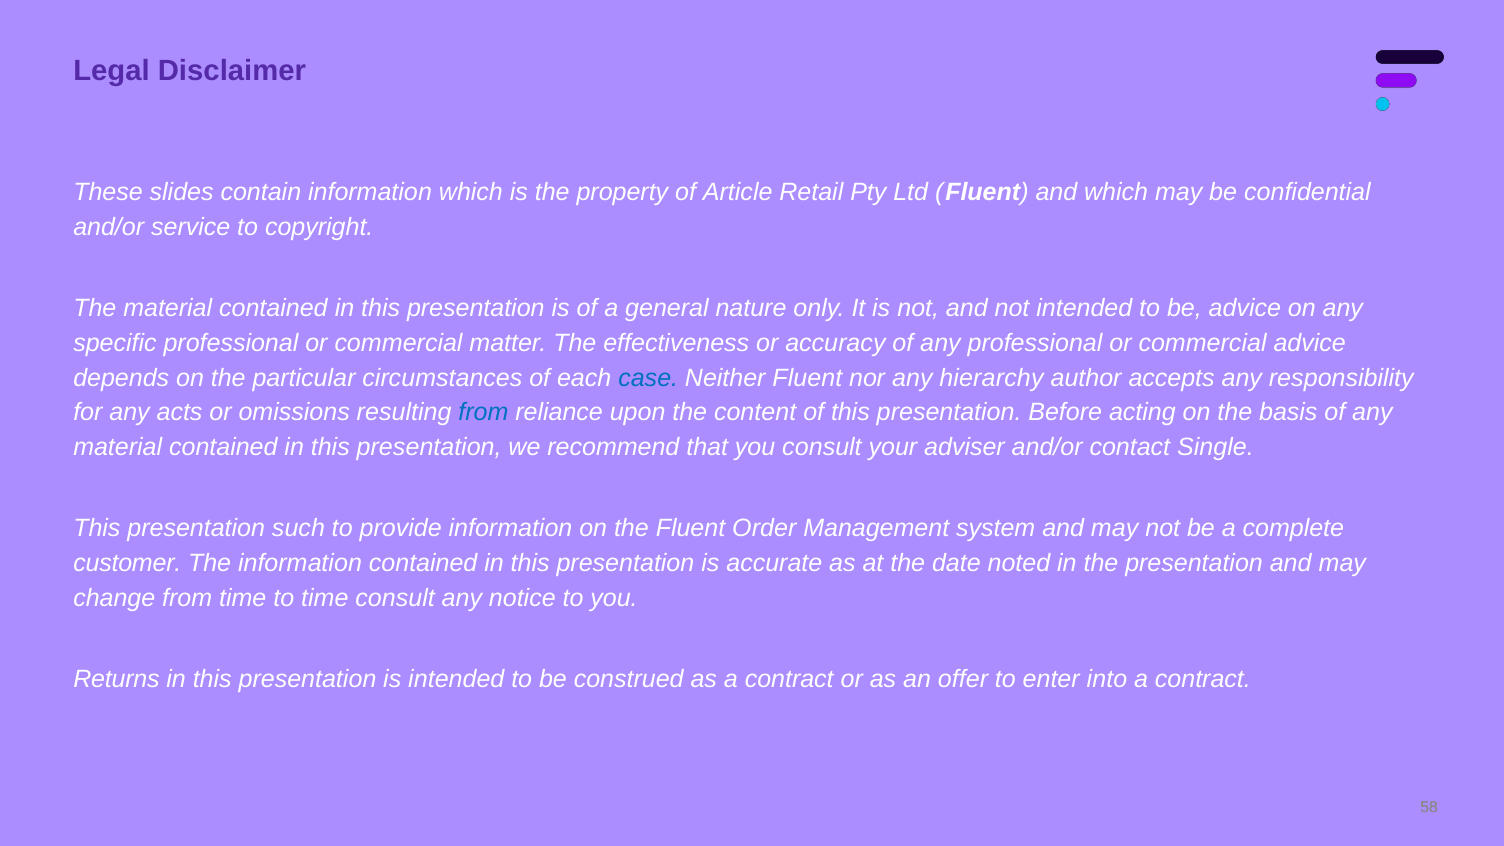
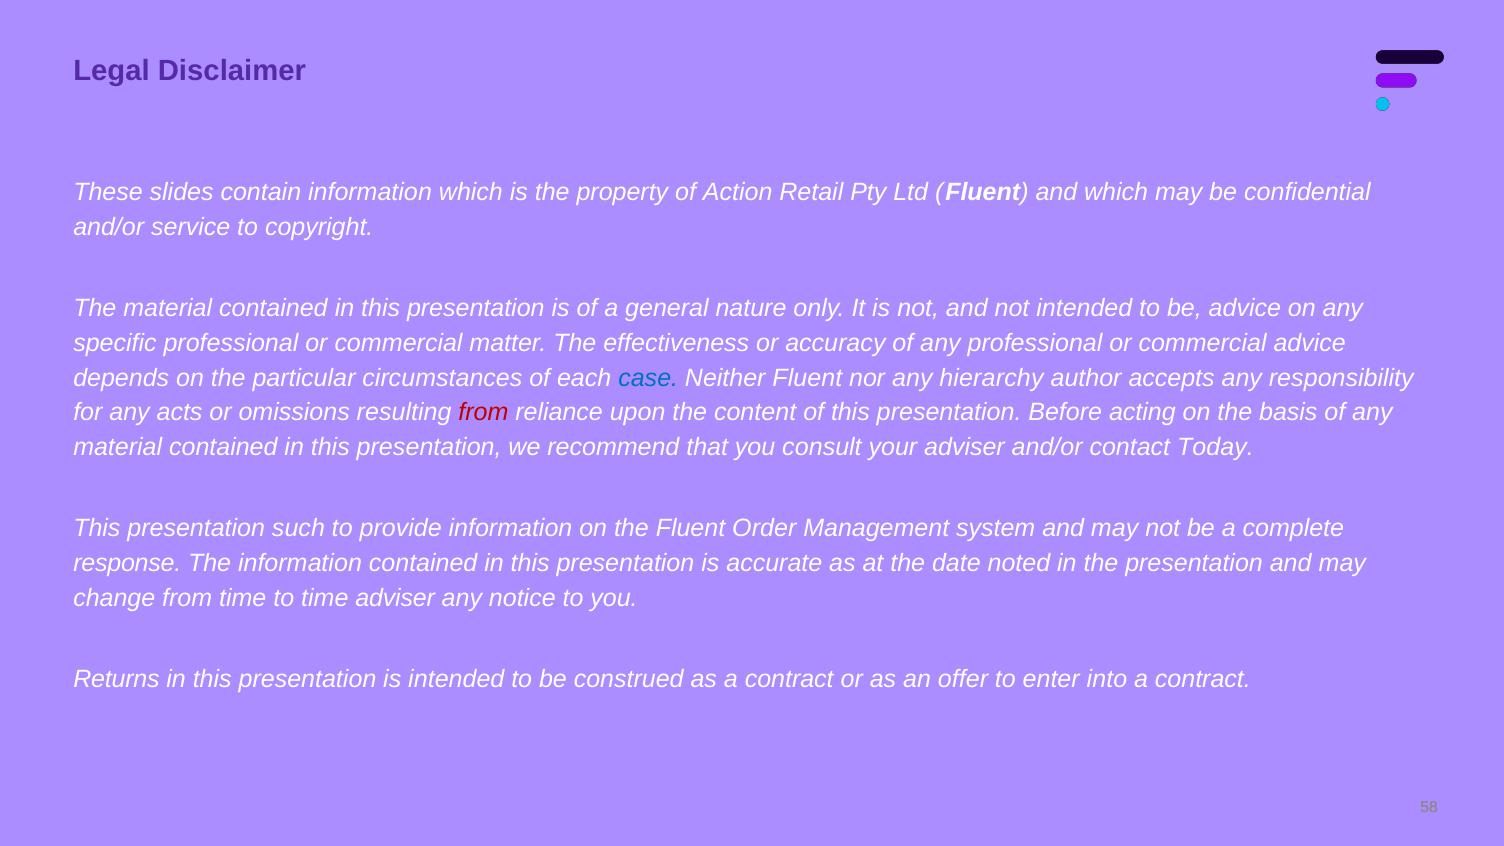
Article: Article -> Action (738, 192)
from colour: blue -> red (483, 412)
Single: Single -> Today (1215, 447)
customer: customer -> response (127, 563)
time consult: consult -> adviser (395, 598)
